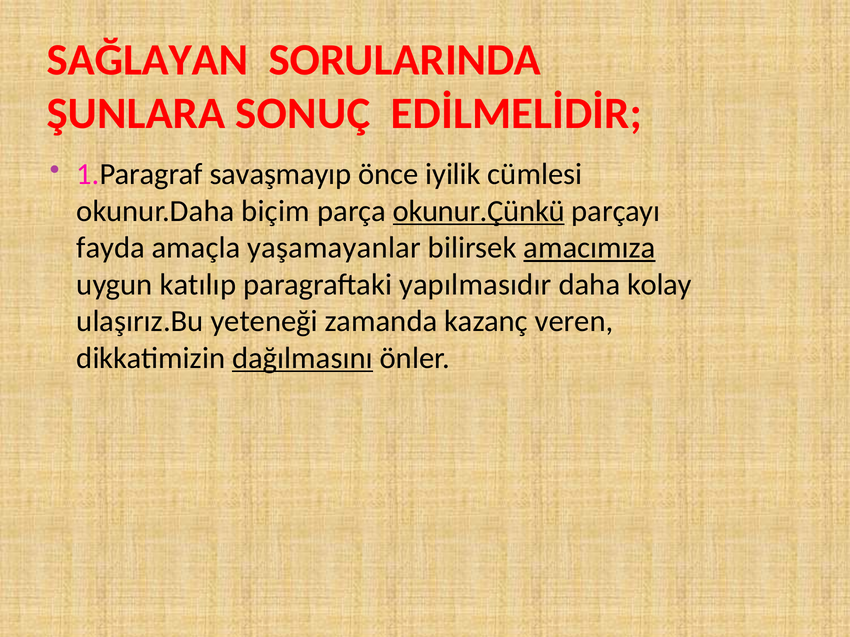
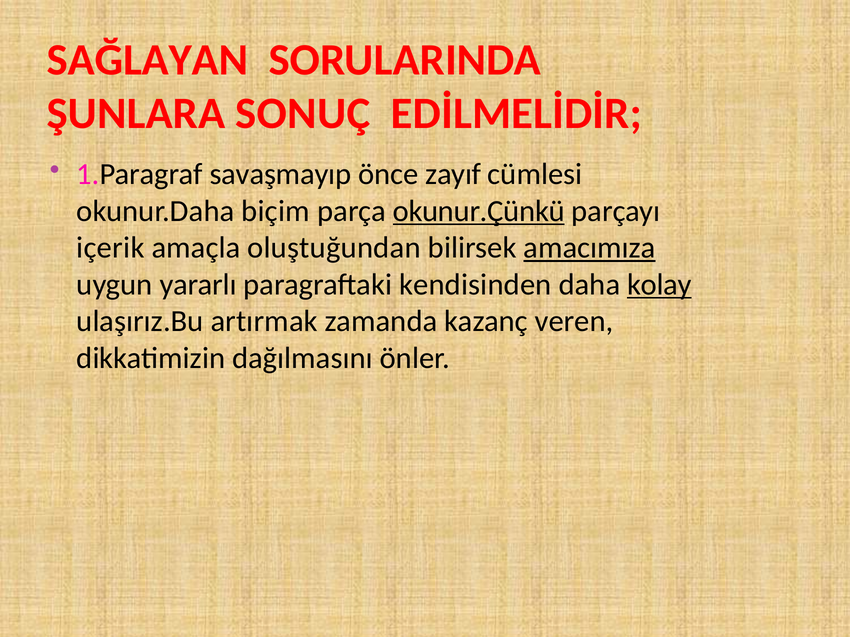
iyilik: iyilik -> zayıf (453, 174)
fayda: fayda -> içerik (110, 248)
yaşamayanlar: yaşamayanlar -> oluştuğundan (334, 248)
katılıp: katılıp -> yararlı (198, 285)
yapılmasıdır: yapılmasıdır -> kendisinden (475, 285)
kolay underline: none -> present (659, 285)
yeteneği: yeteneği -> artırmak (264, 322)
dağılmasını underline: present -> none (303, 358)
